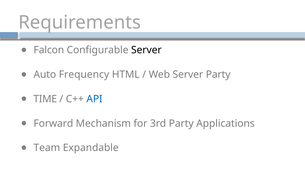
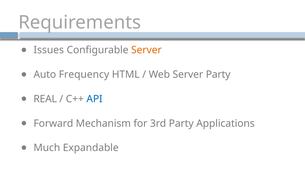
Falcon: Falcon -> Issues (49, 50)
Server colour: black -> orange (146, 50)
TIME: TIME -> REAL (45, 99)
Team: Team -> Much (47, 147)
